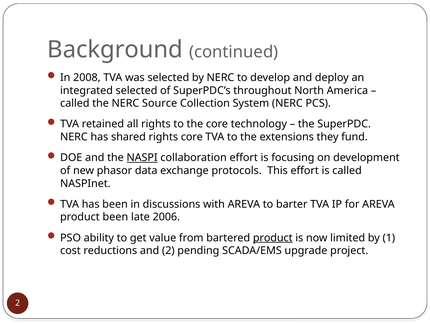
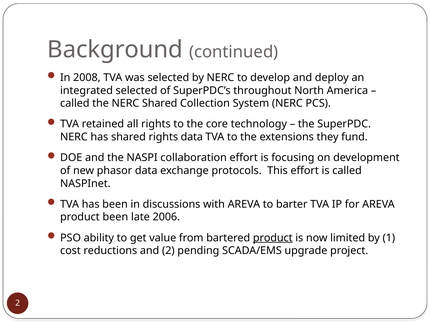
NERC Source: Source -> Shared (160, 103)
rights core: core -> data (192, 137)
NASPI underline: present -> none (142, 157)
